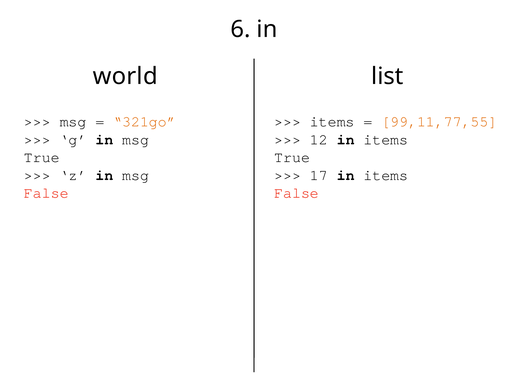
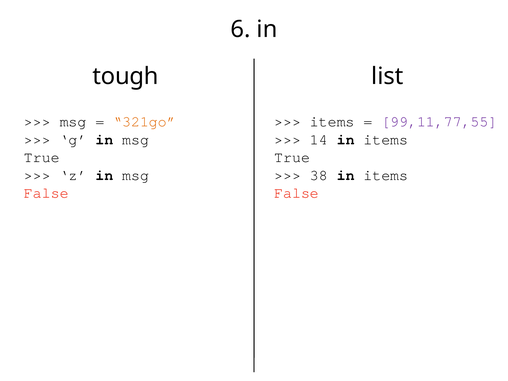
world: world -> tough (126, 76)
99,11,77,55 colour: orange -> purple (439, 122)
12: 12 -> 14 (319, 139)
17: 17 -> 38 (319, 175)
